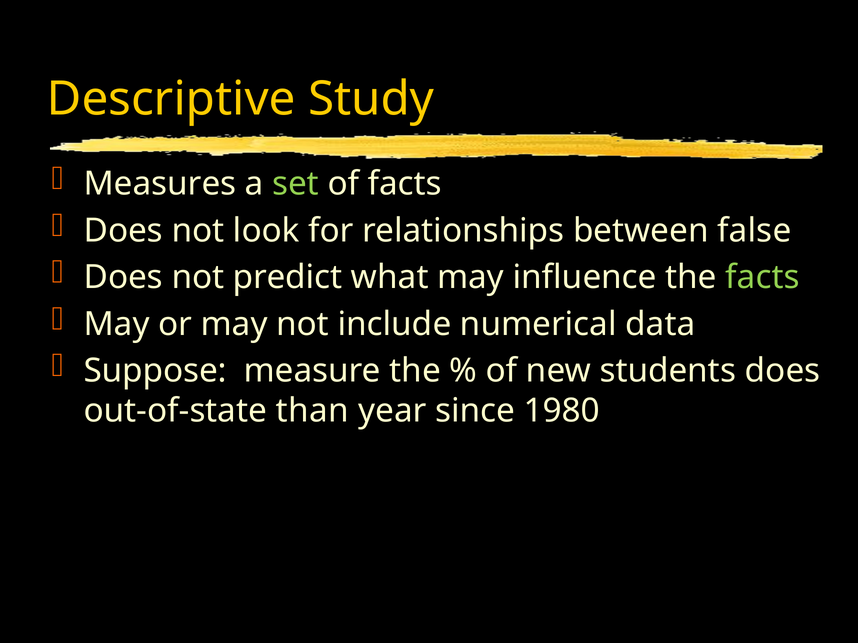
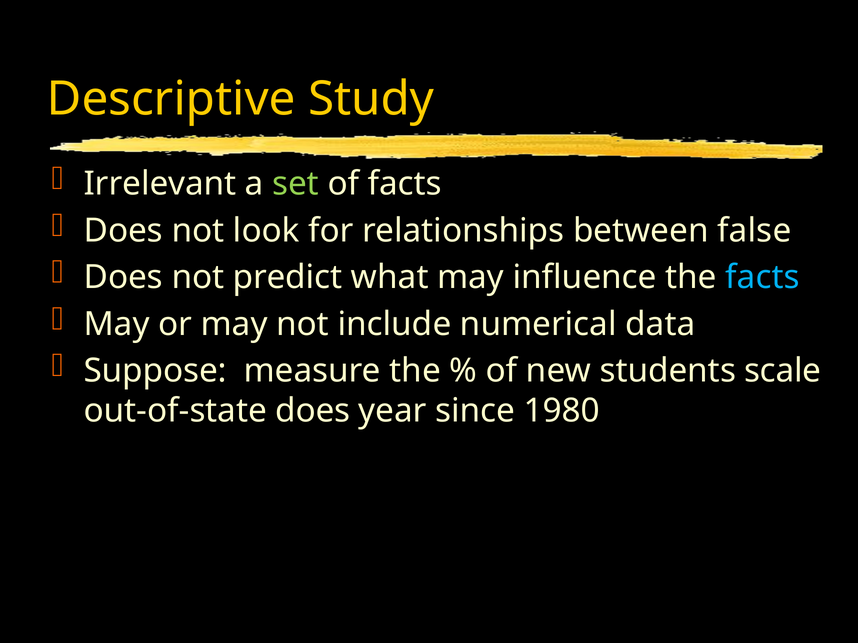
Measures: Measures -> Irrelevant (160, 184)
facts colour: light green -> light blue (762, 277)
students does: does -> scale (783, 371)
out-of-state than: than -> does (313, 411)
